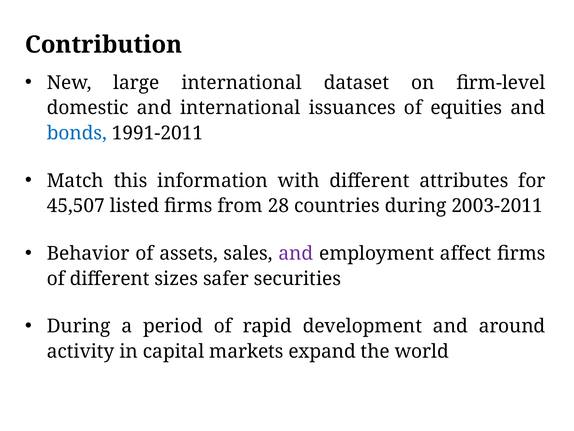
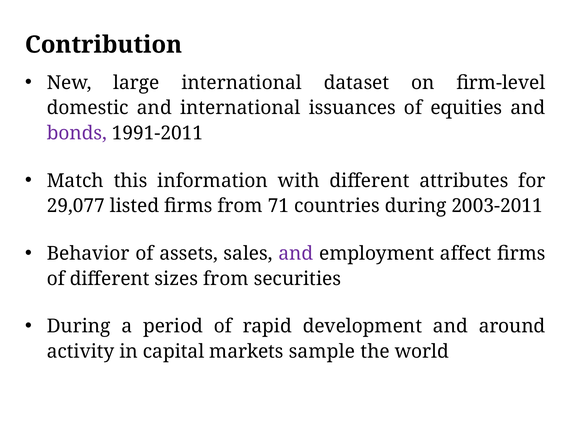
bonds colour: blue -> purple (77, 133)
45,507: 45,507 -> 29,077 (76, 206)
28: 28 -> 71 (278, 206)
sizes safer: safer -> from (226, 278)
expand: expand -> sample (322, 351)
